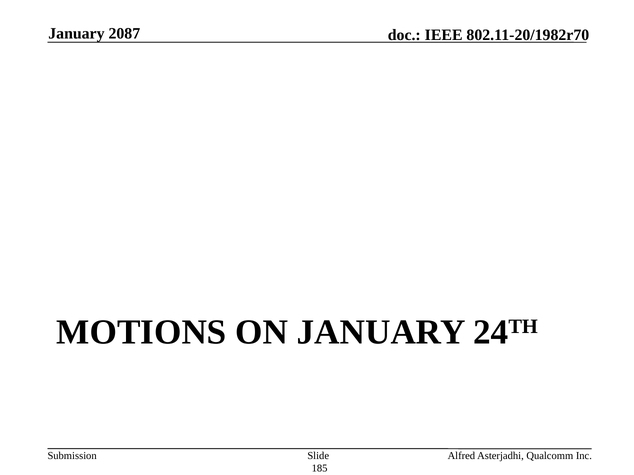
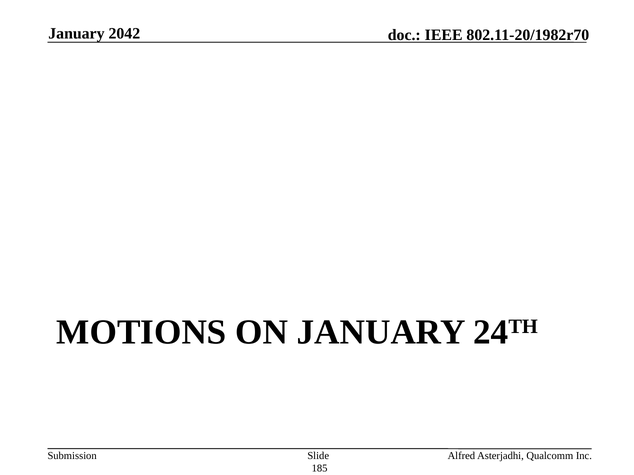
2087: 2087 -> 2042 (124, 34)
